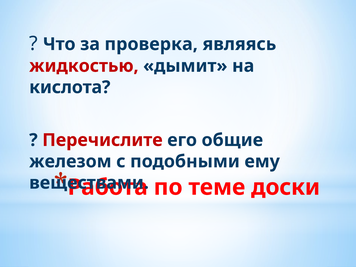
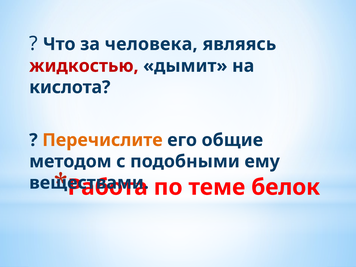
проверка: проверка -> человека (151, 44)
Перечислите colour: red -> orange (102, 140)
железом: железом -> методом (70, 161)
доски: доски -> белок (286, 187)
